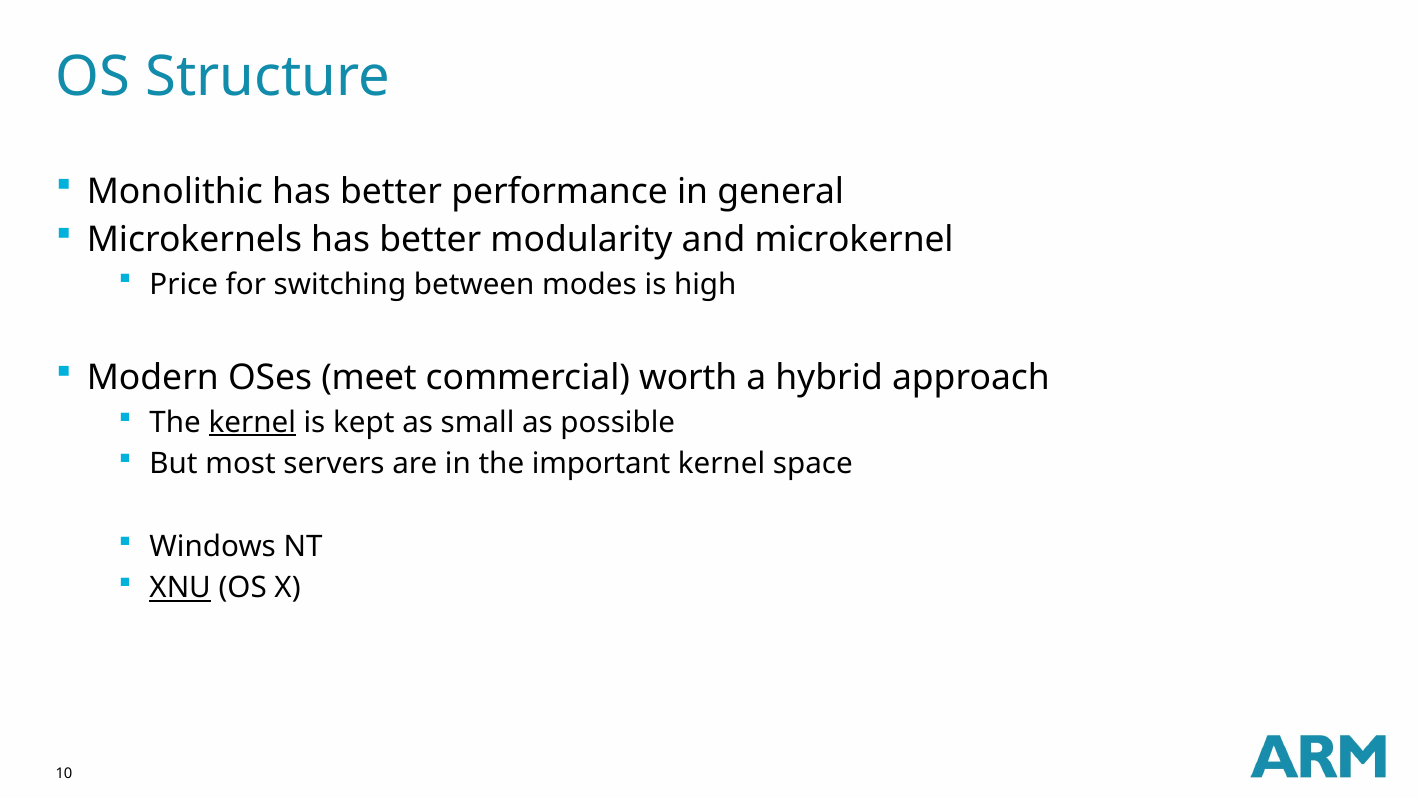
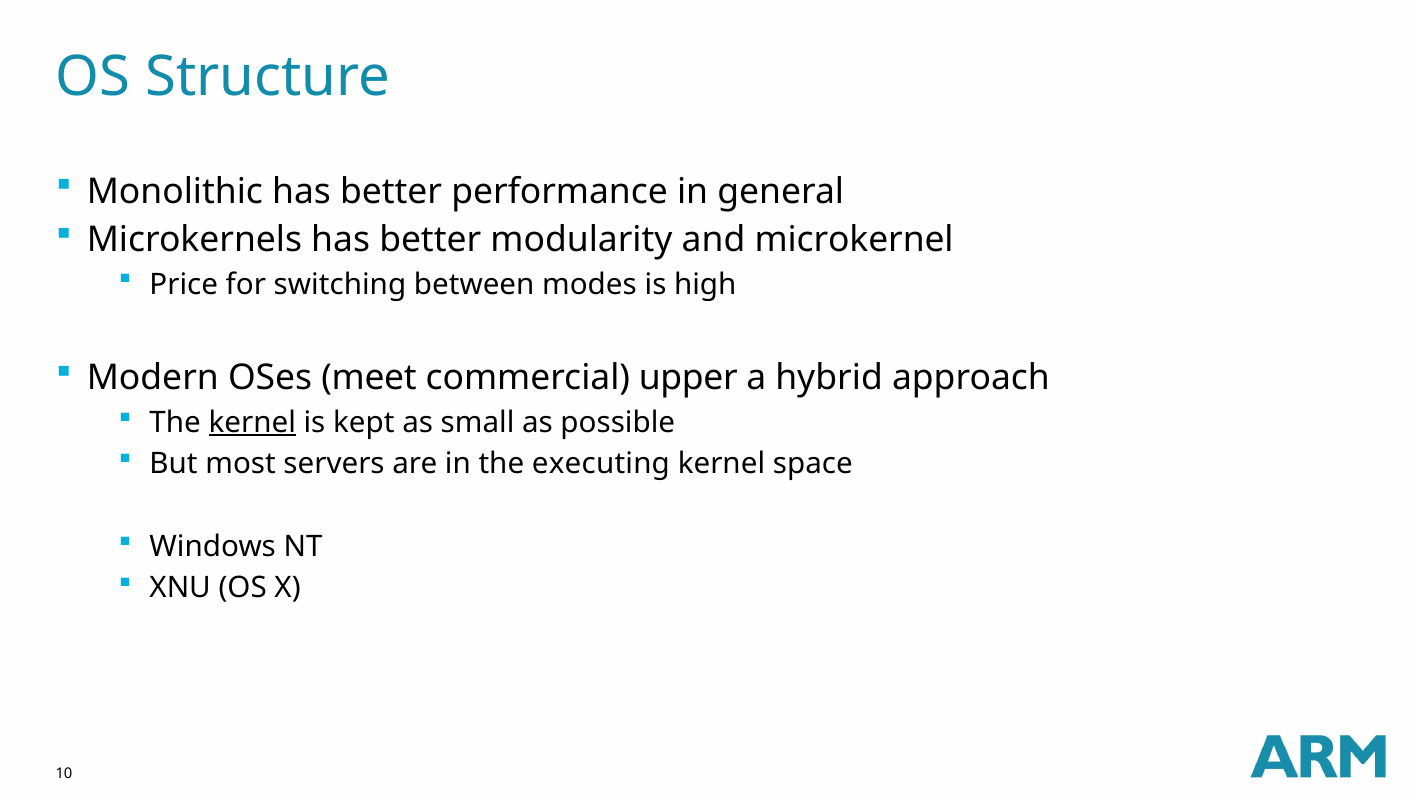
worth: worth -> upper (688, 378)
important: important -> executing (601, 464)
XNU underline: present -> none (180, 588)
